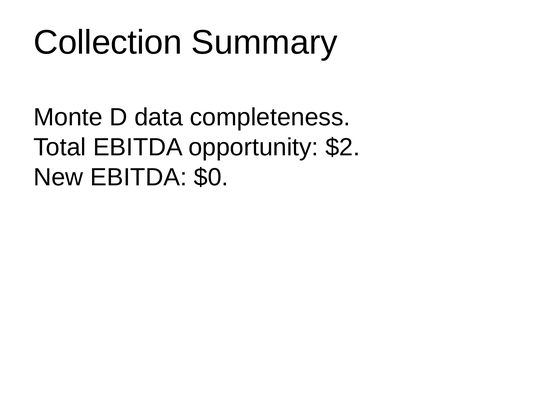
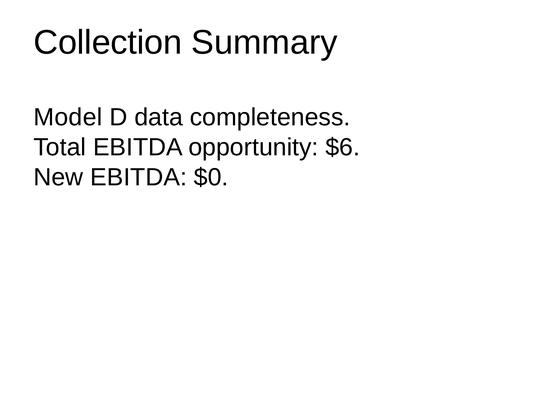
Monte: Monte -> Model (68, 117)
$2: $2 -> $6 (343, 147)
